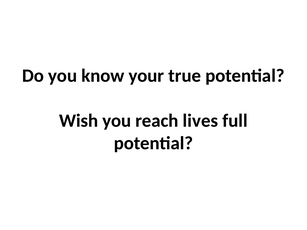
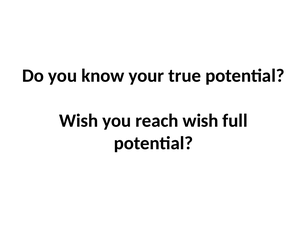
reach lives: lives -> wish (200, 121)
